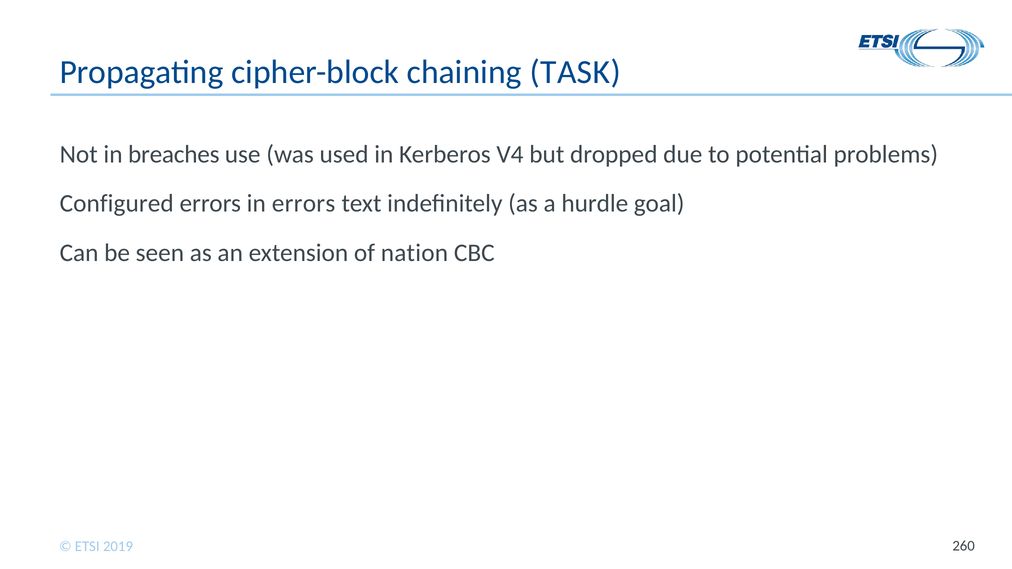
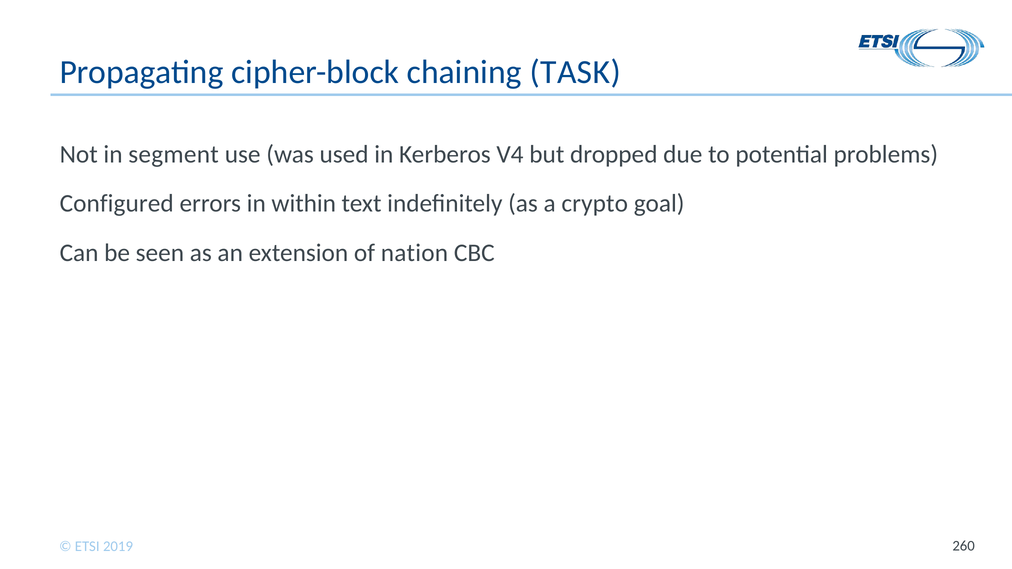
breaches: breaches -> segment (174, 154)
in errors: errors -> within (304, 204)
hurdle: hurdle -> crypto (595, 204)
